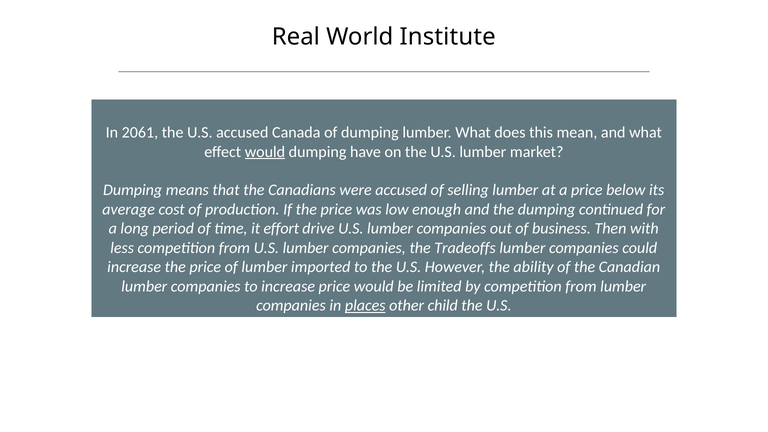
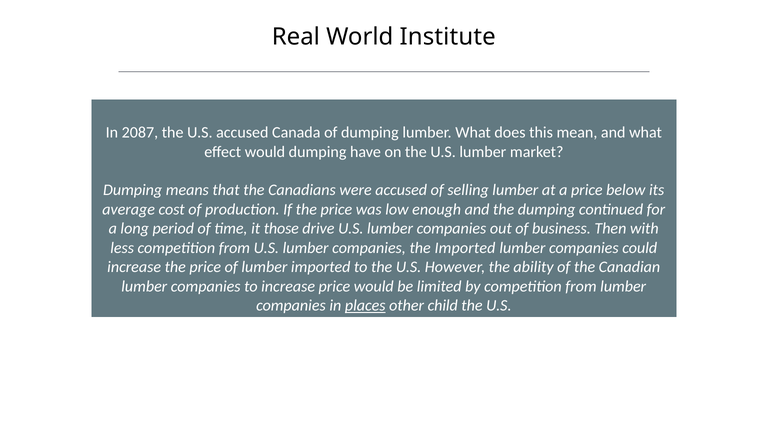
2061: 2061 -> 2087 (140, 133)
would underline: present -> none (265, 152)
effort: effort -> those (281, 229)
the Tradeoffs: Tradeoffs -> Imported (465, 248)
